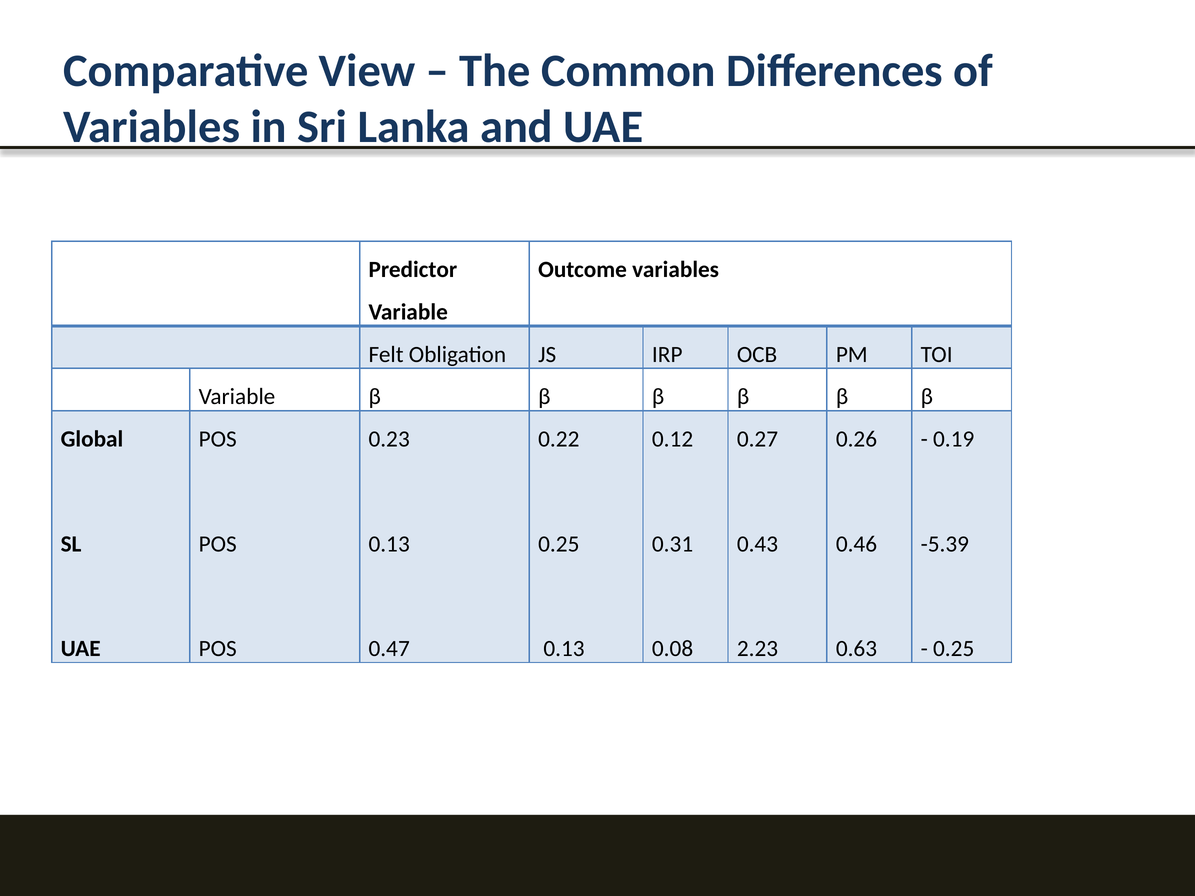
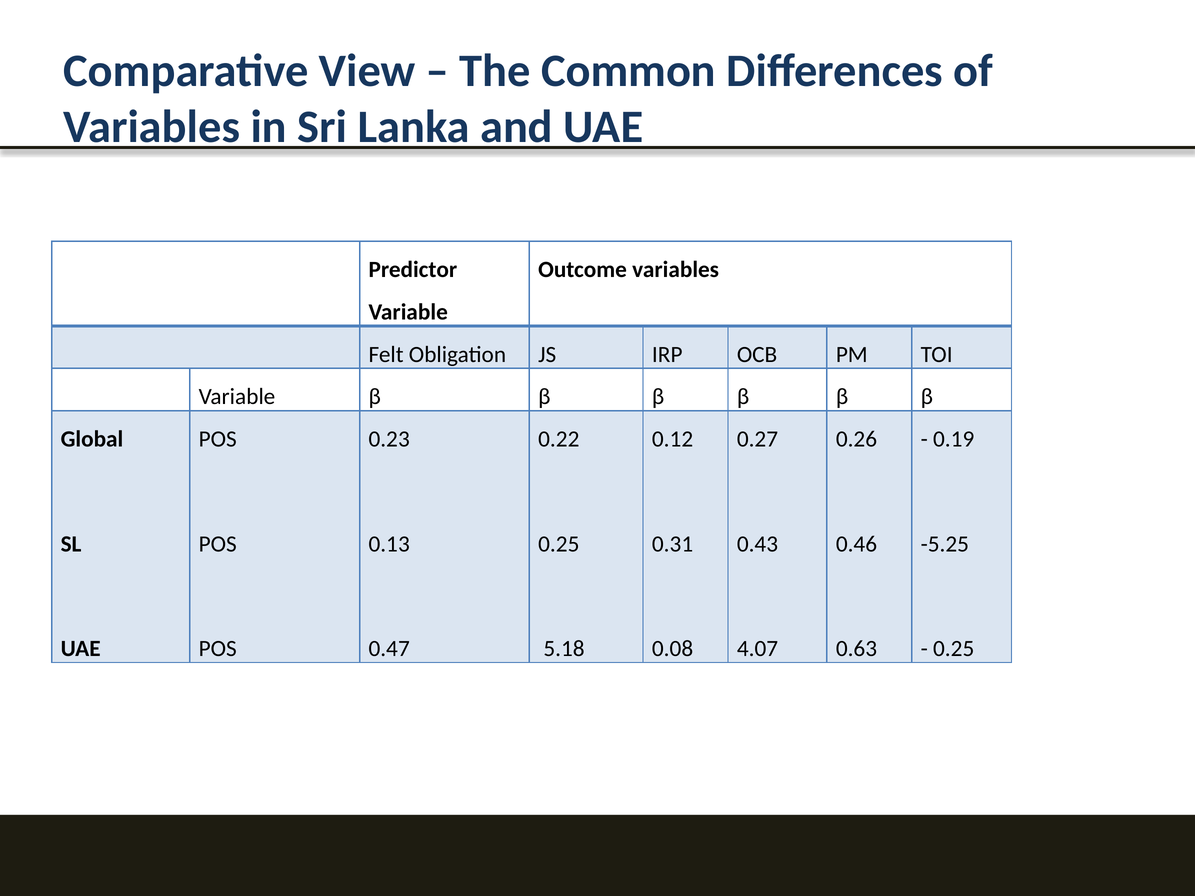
-5.39: -5.39 -> -5.25 (945, 544)
0.13: 0.13 -> 5.18 (564, 649)
2.23: 2.23 -> 4.07 (758, 649)
